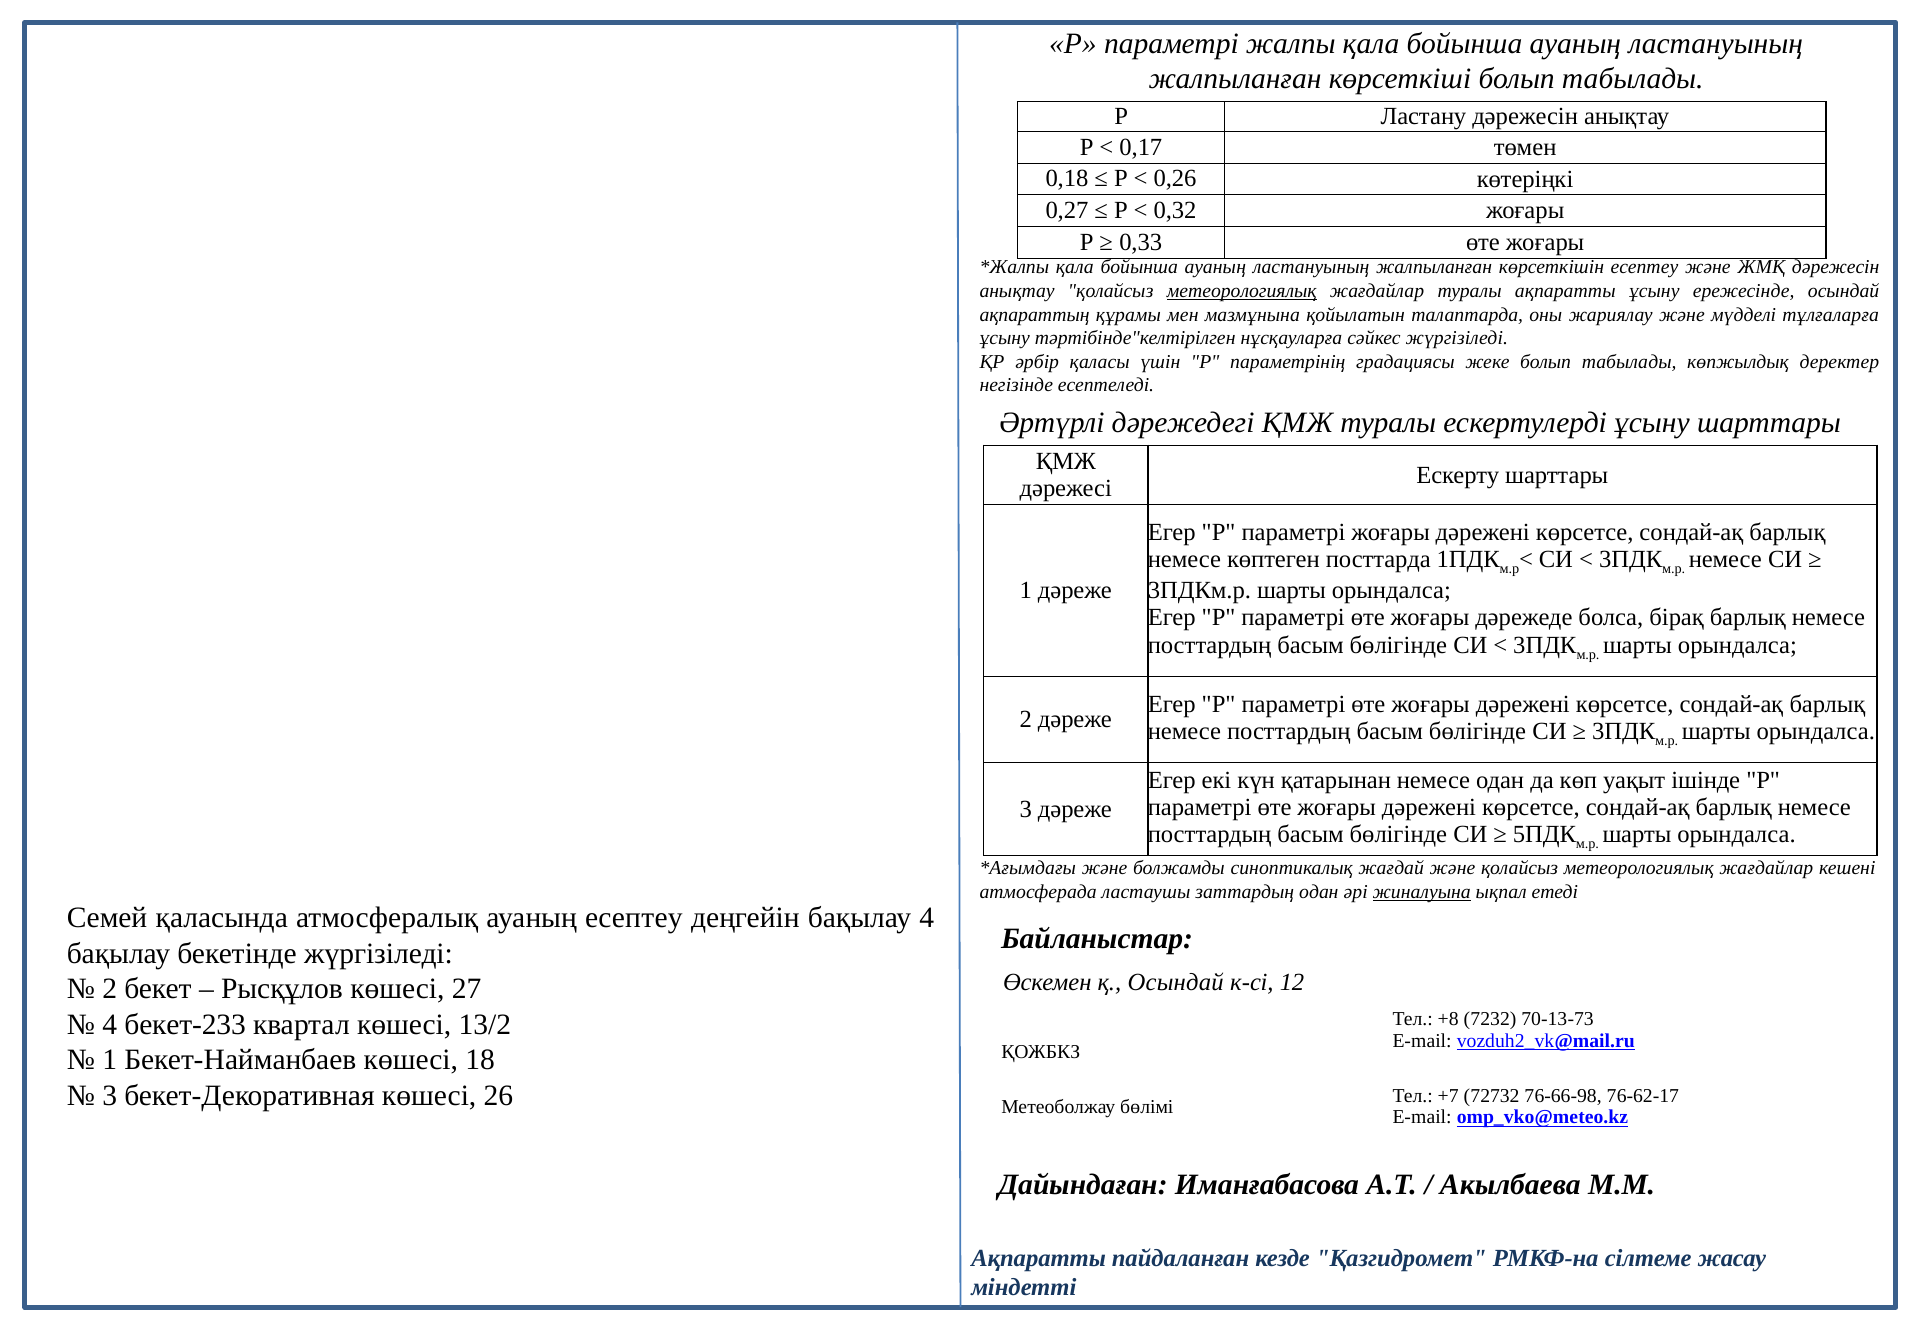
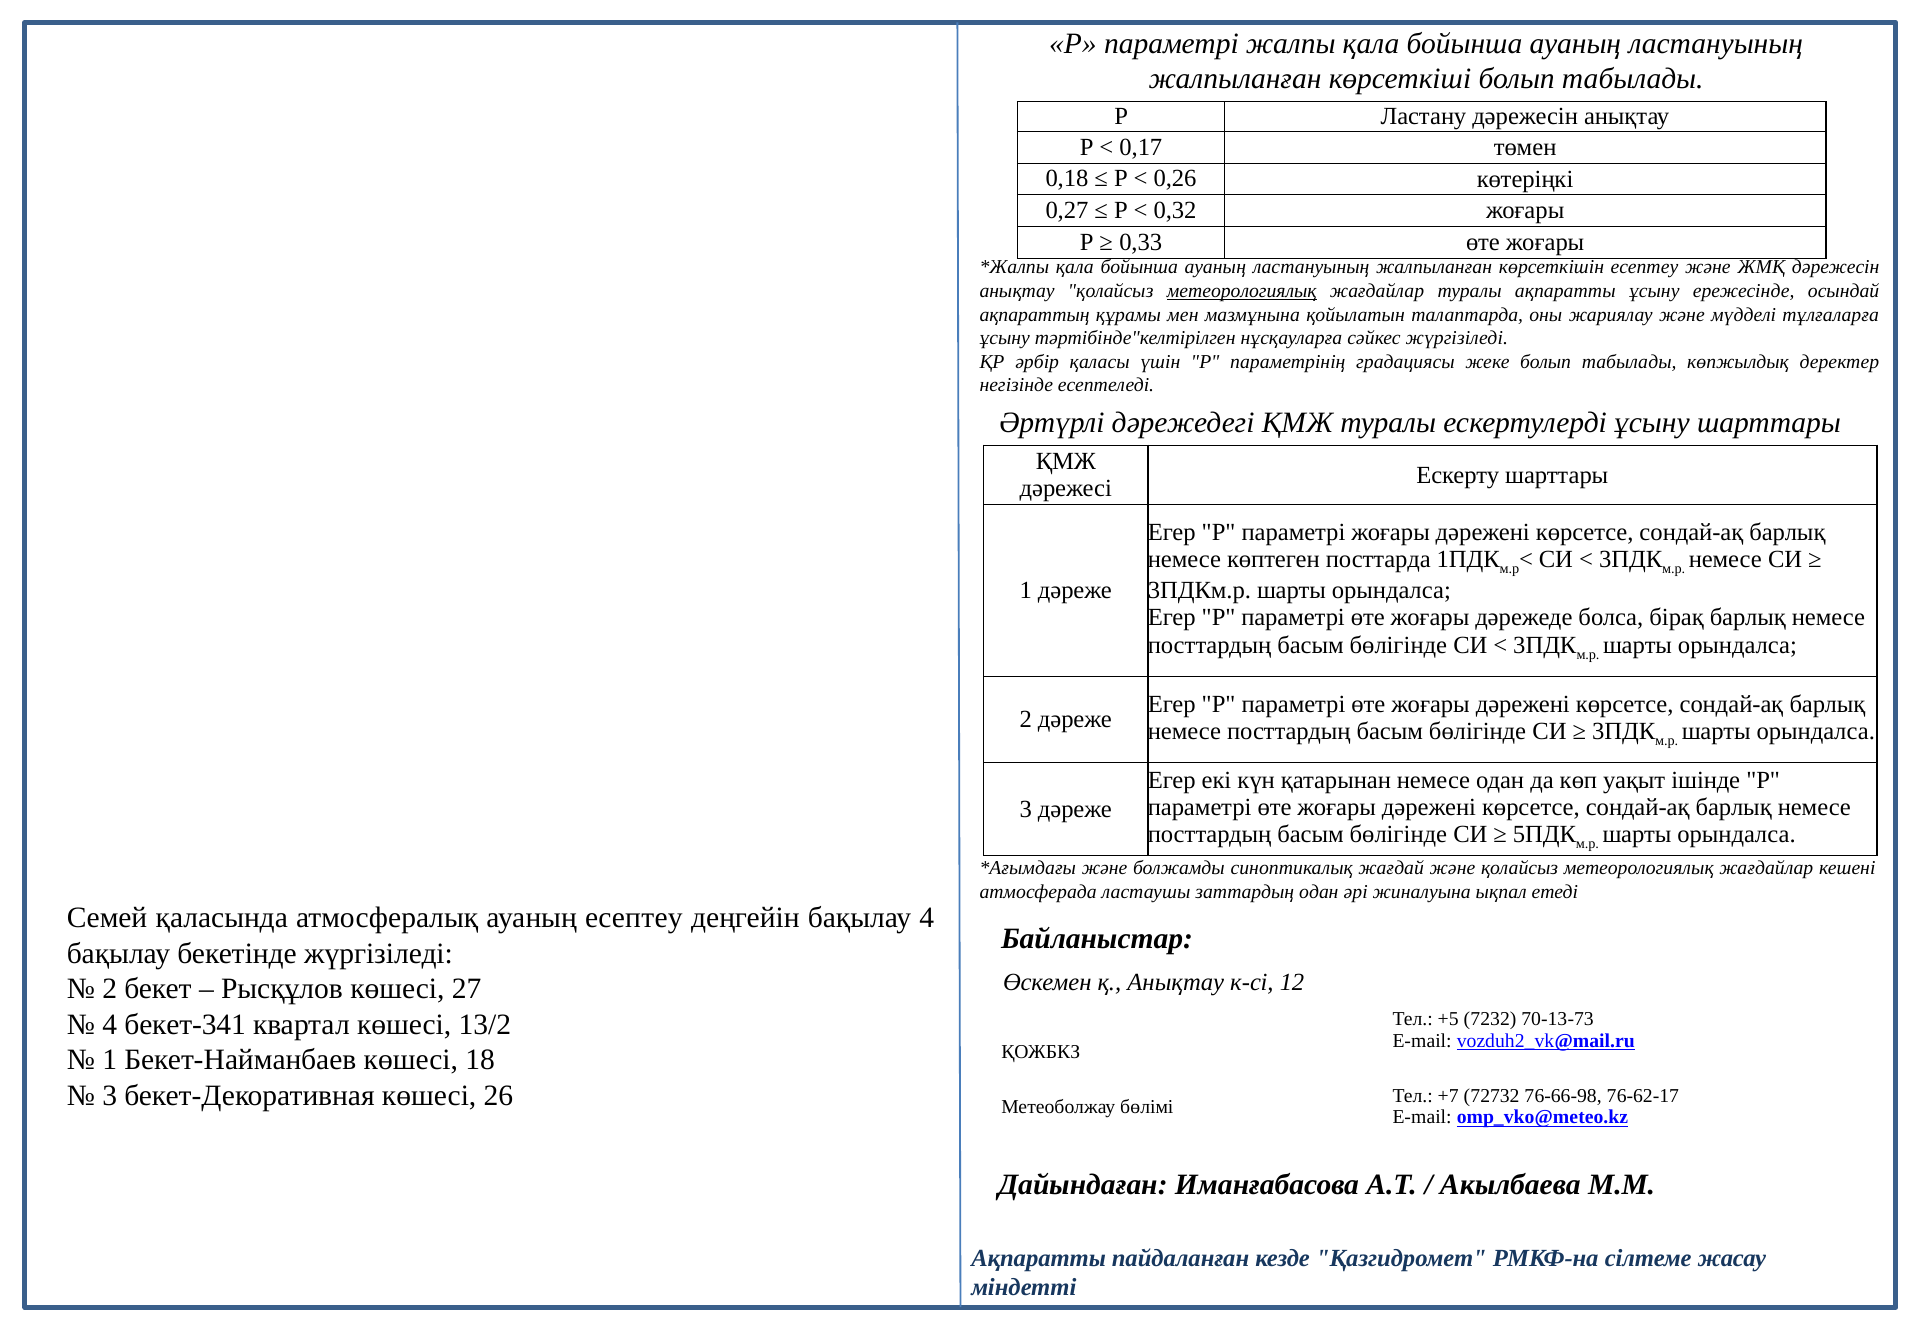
жиналуына underline: present -> none (1422, 892)
қ Осындай: Осындай -> Анықтау (1176, 983)
+8: +8 -> +5 (1448, 1019)
бекет-233: бекет-233 -> бекет-341 (185, 1024)
